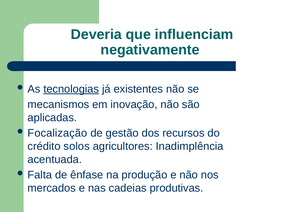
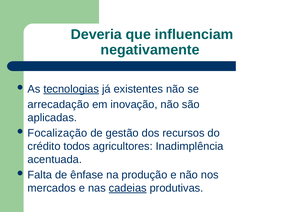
mecanismos: mecanismos -> arrecadação (58, 105)
solos: solos -> todos (77, 146)
cadeias underline: none -> present (128, 188)
